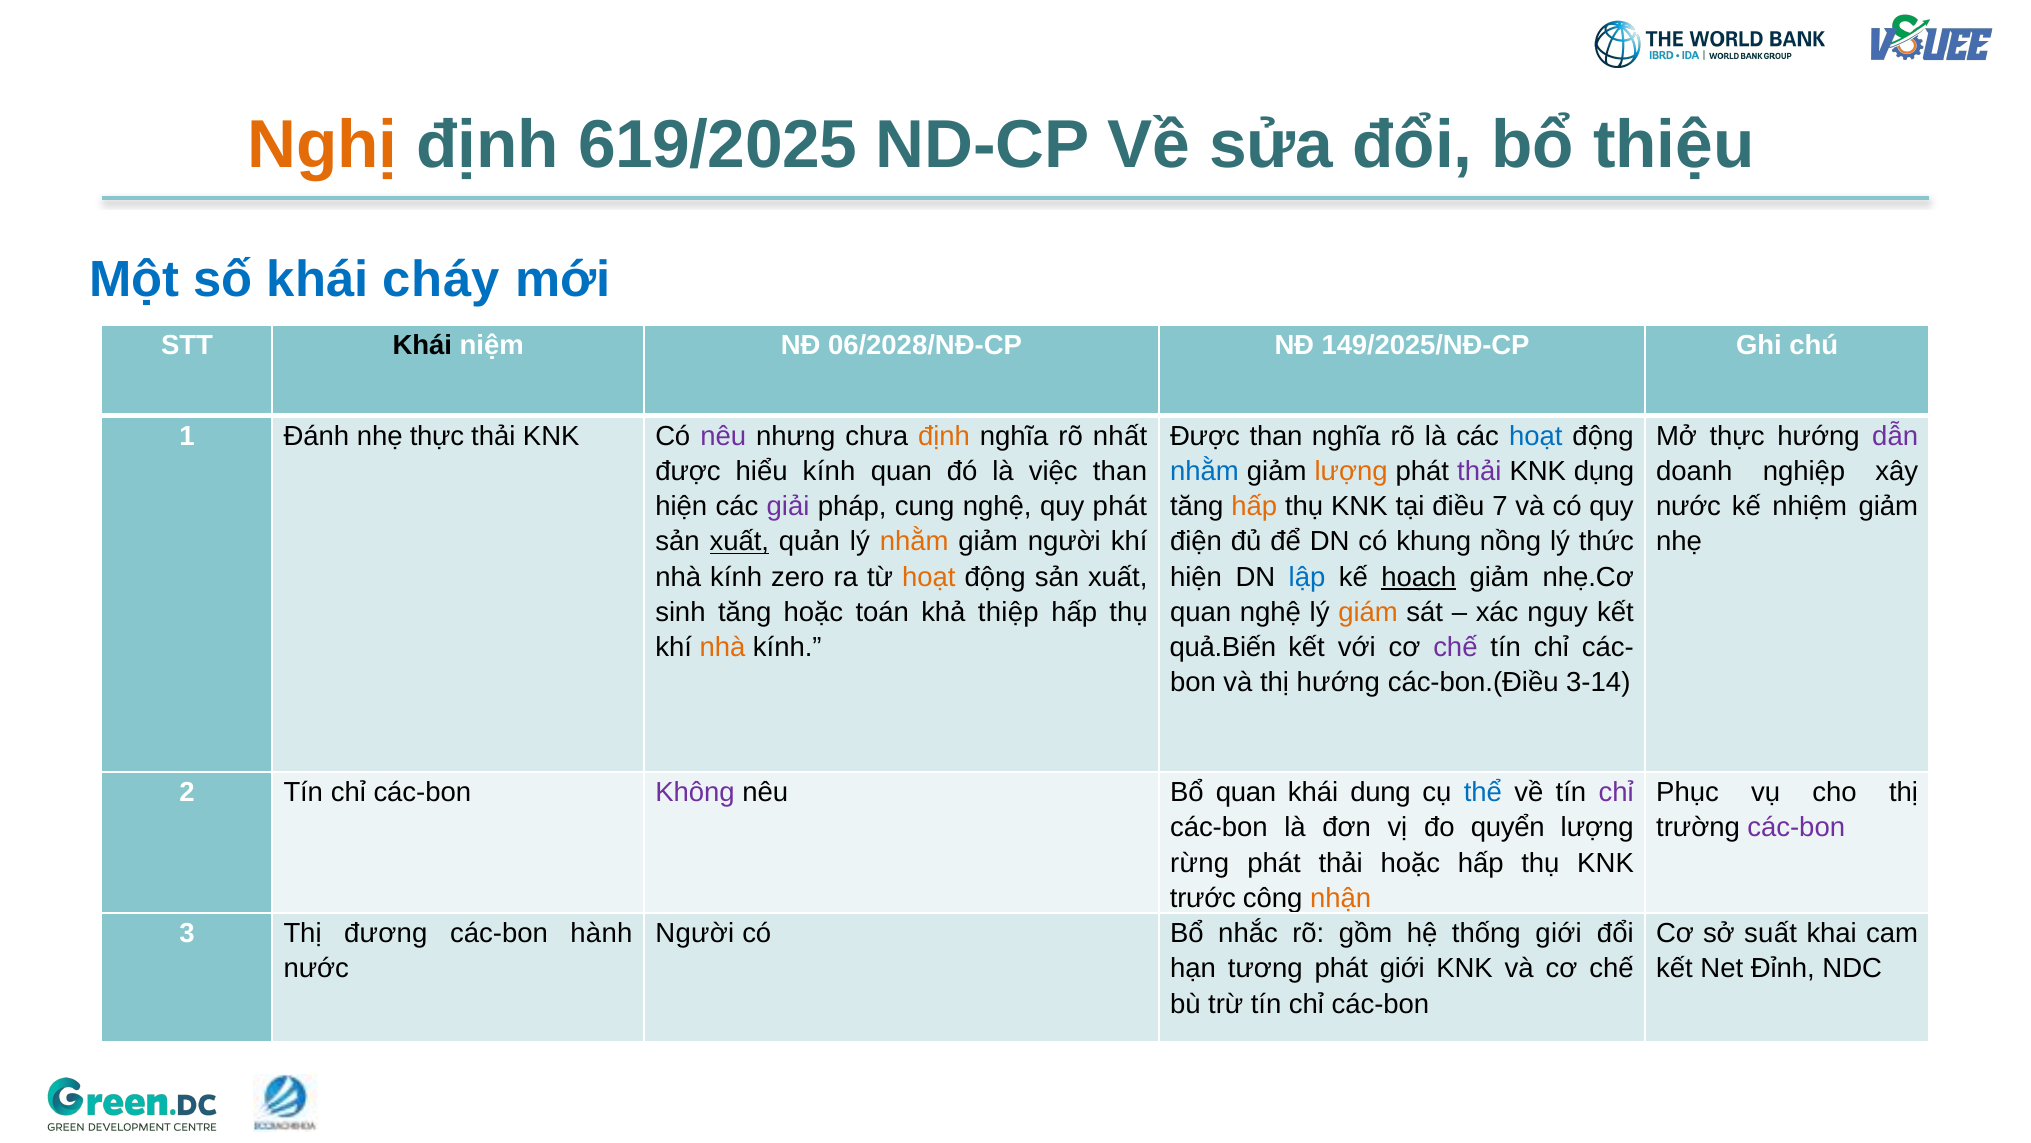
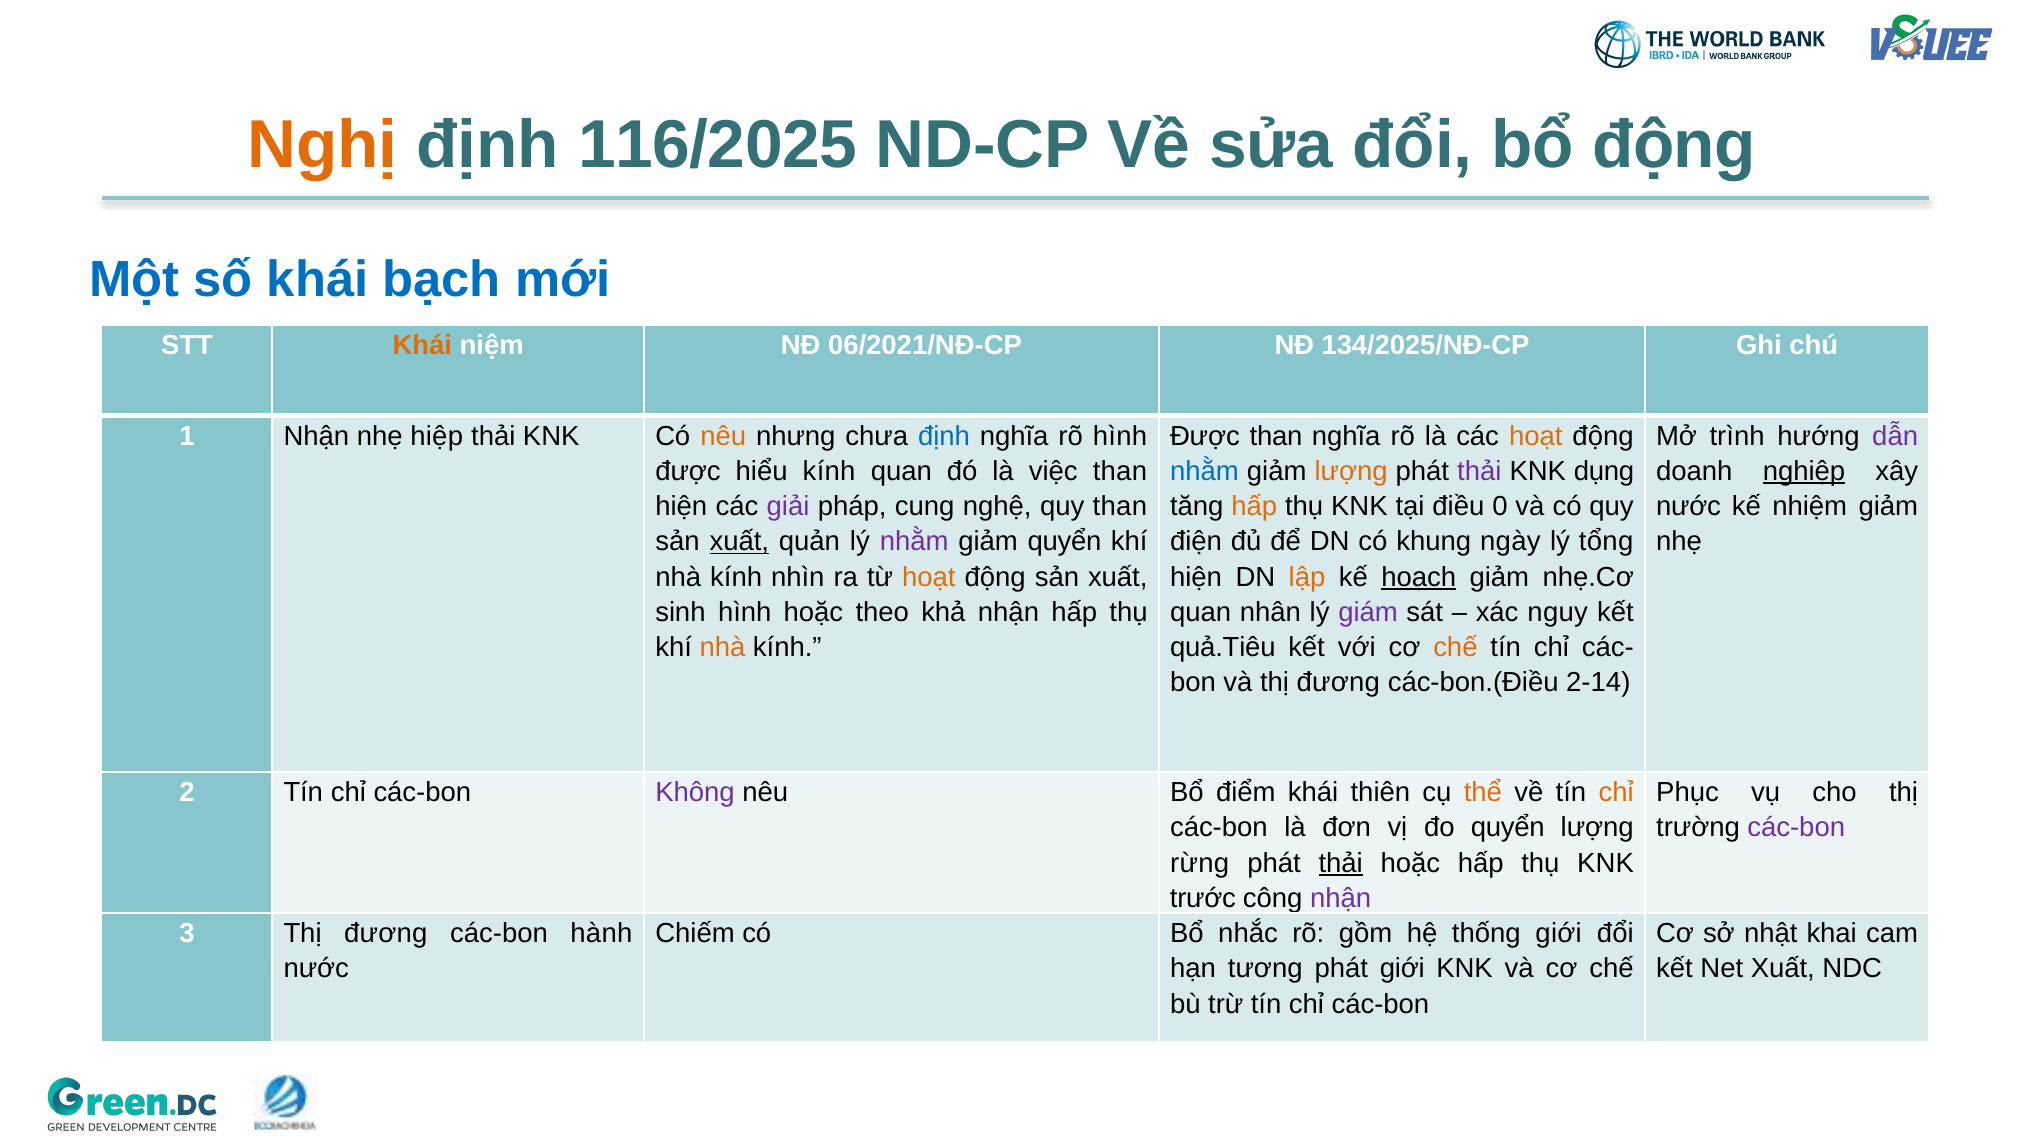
619/2025: 619/2025 -> 116/2025 (718, 145)
bổ thiệu: thiệu -> động (1674, 145)
cháy: cháy -> bạch (442, 279)
Khái colour: black -> orange (422, 345)
06/2028/NĐ-CP: 06/2028/NĐ-CP -> 06/2021/NĐ-CP (925, 345)
149/2025/NĐ-CP: 149/2025/NĐ-CP -> 134/2025/NĐ-CP (1426, 345)
1 Đánh: Đánh -> Nhận (316, 436)
nhẹ thực: thực -> hiệp (437, 436)
nêu colour: purple -> orange (723, 436)
định colour: orange -> blue (944, 436)
rõ nhất: nhất -> hình (1120, 436)
hoạt colour: blue -> orange (1536, 436)
Mở thực: thực -> trình (1737, 436)
nghiệp underline: none -> present (1804, 471)
quy phát: phát -> than (1120, 506)
7: 7 -> 0 (1500, 506)
nhằm colour: orange -> purple (914, 542)
giảm người: người -> quyển (1064, 542)
nồng: nồng -> ngày (1510, 542)
thức: thức -> tổng (1606, 542)
zero: zero -> nhìn (798, 577)
lập colour: blue -> orange (1307, 577)
sinh tăng: tăng -> hình (745, 612)
toán: toán -> theo (882, 612)
khả thiệp: thiệp -> nhận (1008, 612)
quan nghệ: nghệ -> nhân (1270, 612)
giám colour: orange -> purple (1368, 612)
quả.Biến: quả.Biến -> quả.Tiêu (1223, 647)
chế colour: purple -> orange (1455, 647)
và thị hướng: hướng -> đương (1338, 683)
3-14: 3-14 -> 2-14 (1598, 683)
Bổ quan: quan -> điểm (1246, 792)
dung: dung -> thiên (1380, 792)
thể colour: blue -> orange (1483, 792)
chỉ colour: purple -> orange (1616, 792)
thải underline: none -> present (1341, 863)
nhận colour: orange -> purple (1341, 898)
Người: Người -> Chiếm (695, 933)
suất: suất -> nhật (1771, 933)
Net Đỉnh: Đỉnh -> Xuất (1783, 968)
